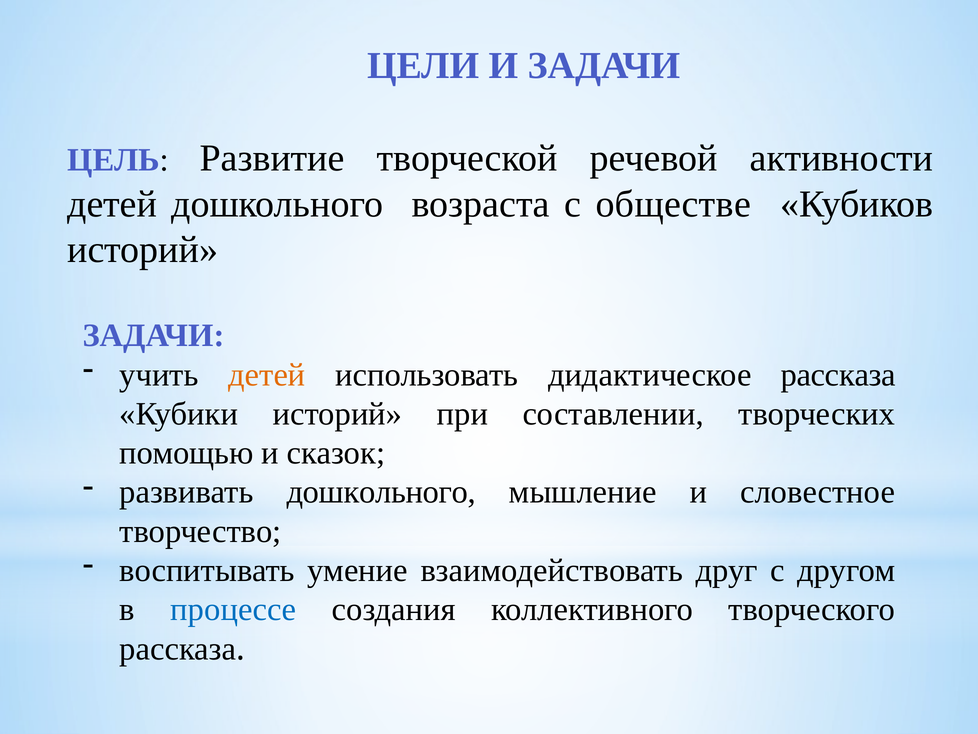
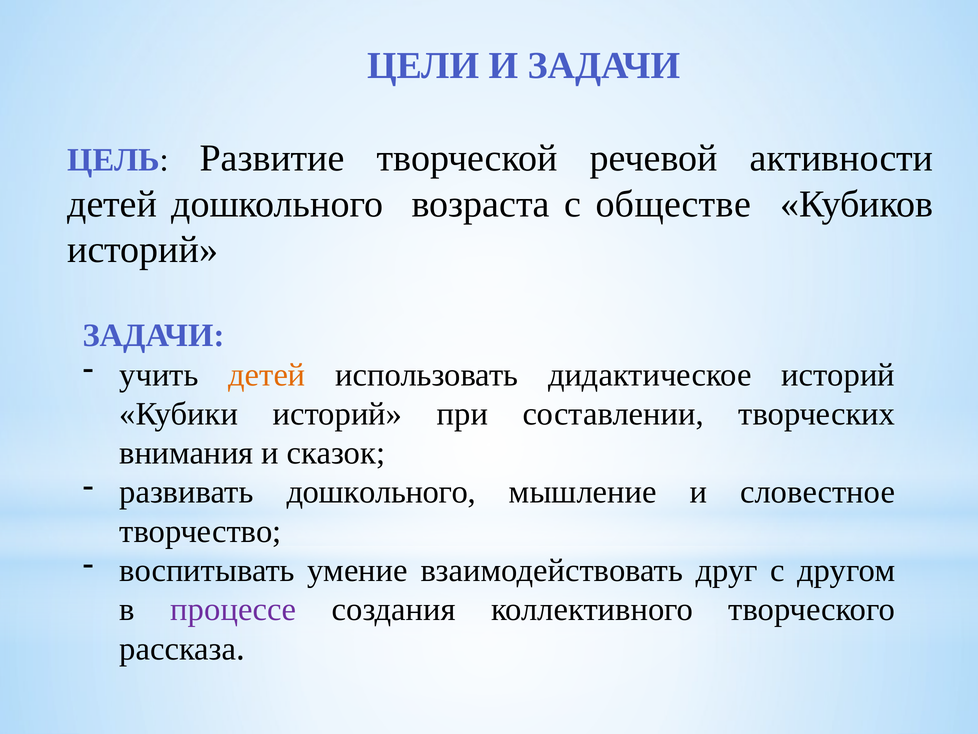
дидактическое рассказа: рассказа -> историй (838, 375)
помощью: помощью -> внимания (186, 453)
процессе colour: blue -> purple (233, 609)
